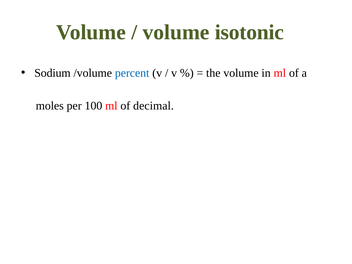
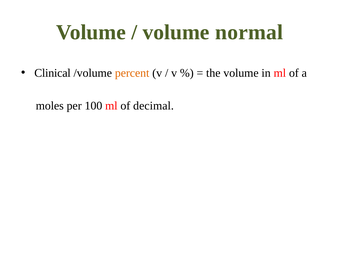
isotonic: isotonic -> normal (249, 32)
Sodium: Sodium -> Clinical (53, 73)
percent colour: blue -> orange (132, 73)
